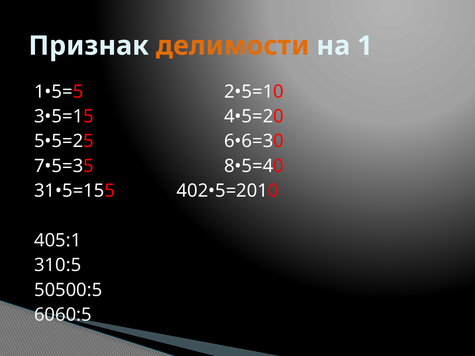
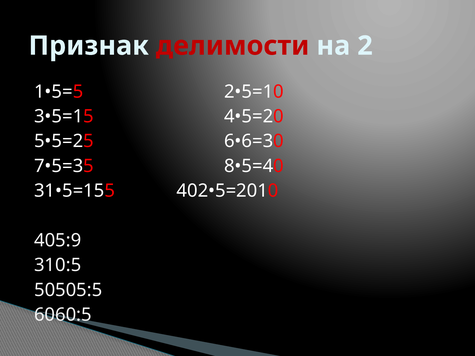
делимости colour: orange -> red (233, 46)
1: 1 -> 2 (365, 46)
405:1: 405:1 -> 405:9 (58, 241)
50500:5: 50500:5 -> 50505:5 (68, 290)
